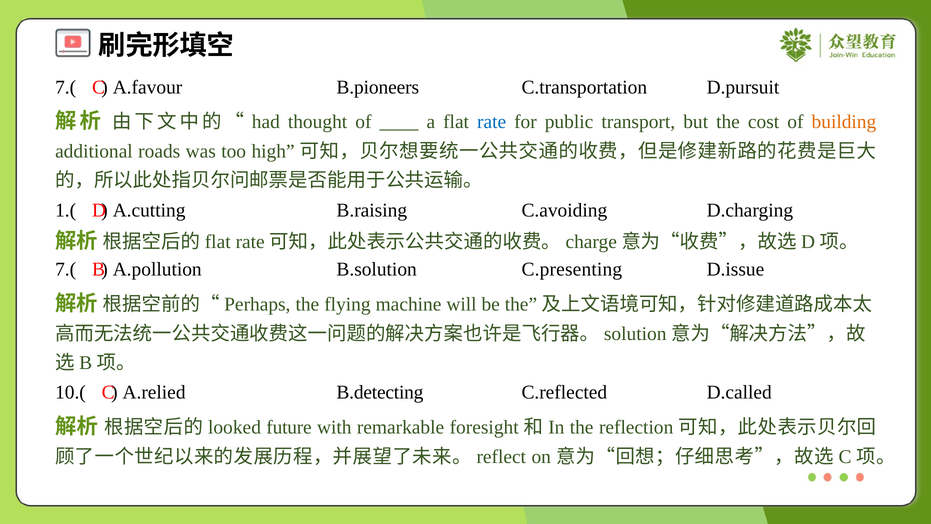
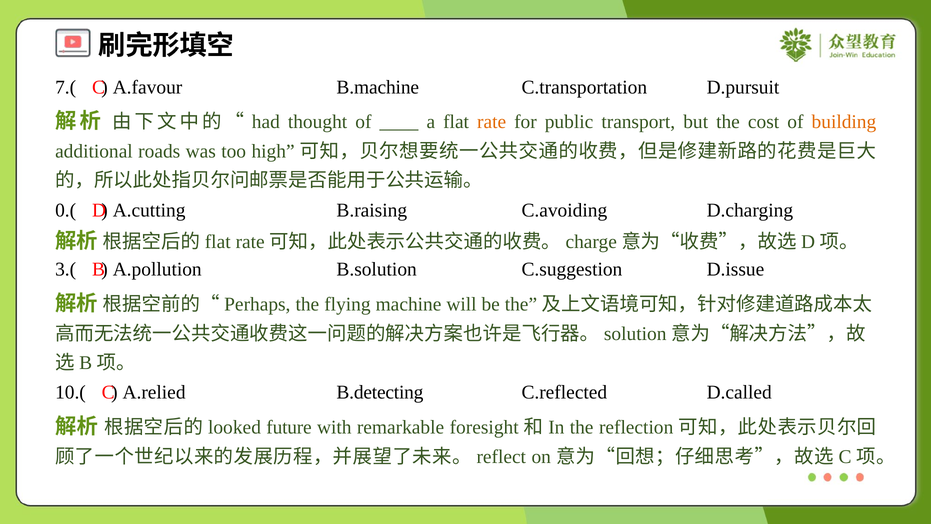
B.pioneers: B.pioneers -> B.machine (378, 87)
rate colour: blue -> orange (492, 122)
1.(: 1.( -> 0.( (66, 210)
7.(: 7.( -> 3.( (66, 269)
C.presenting: C.presenting -> C.suggestion (572, 269)
